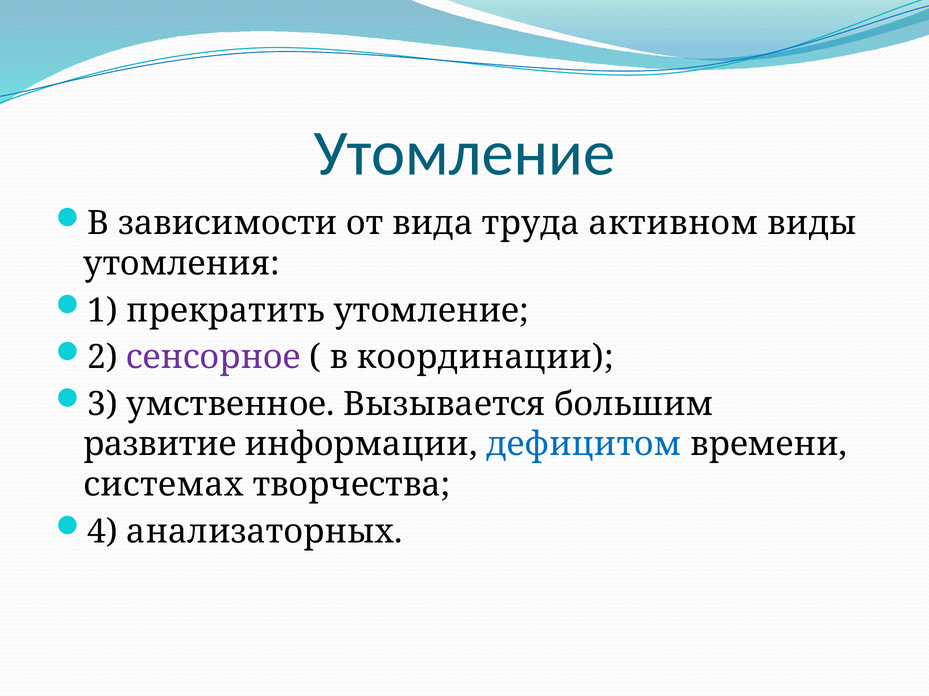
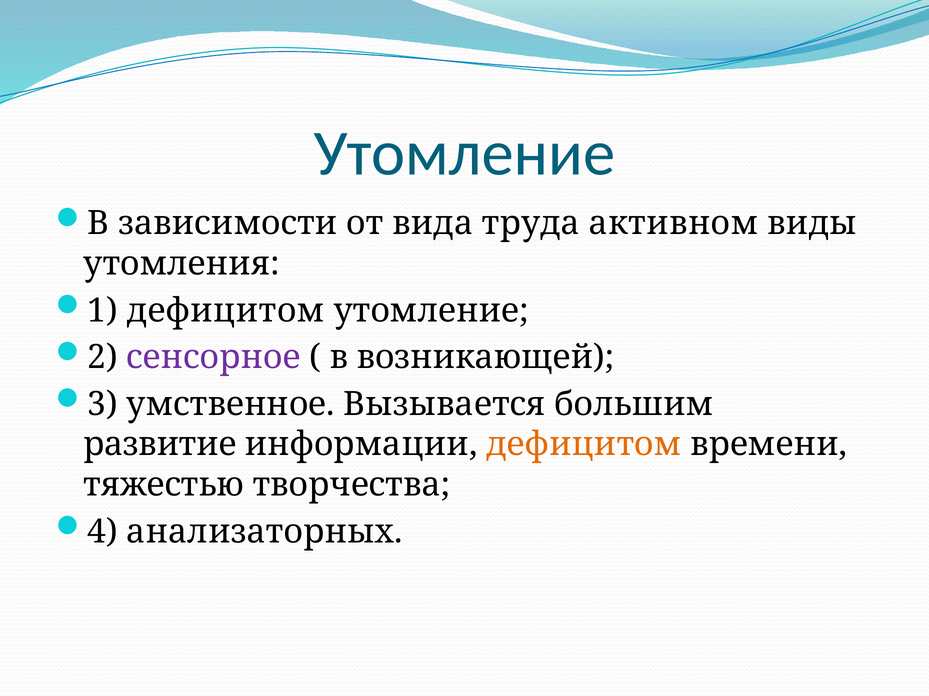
1 прекратить: прекратить -> дефицитом (225, 311)
координации: координации -> возникающей (485, 358)
дефицитом colour: blue -> orange (584, 445)
системах: системах -> тяжестью (164, 485)
